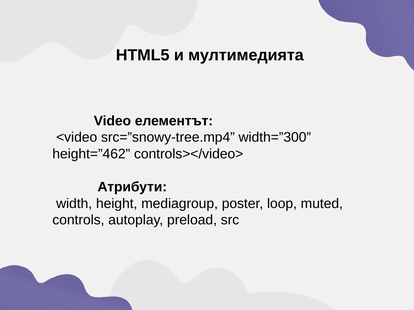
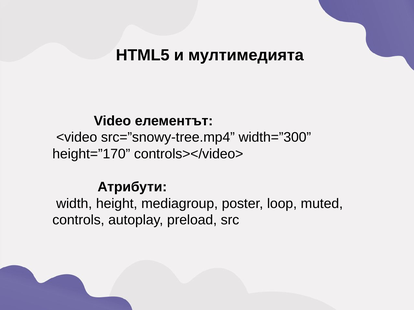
height=”462: height=”462 -> height=”170 (91, 154)
